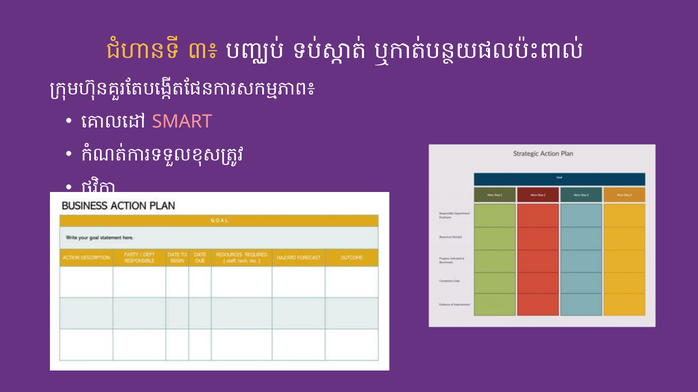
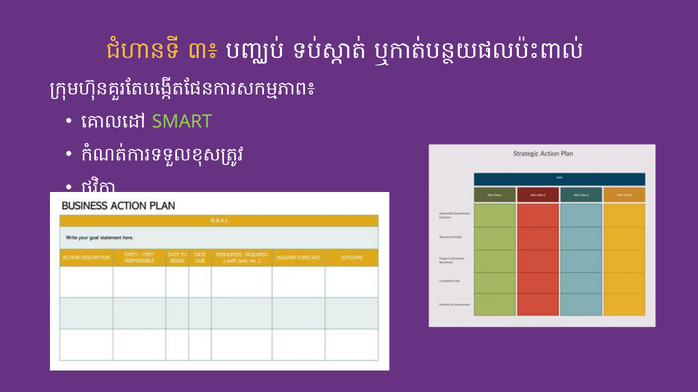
SMART colour: pink -> light green (182, 122)
